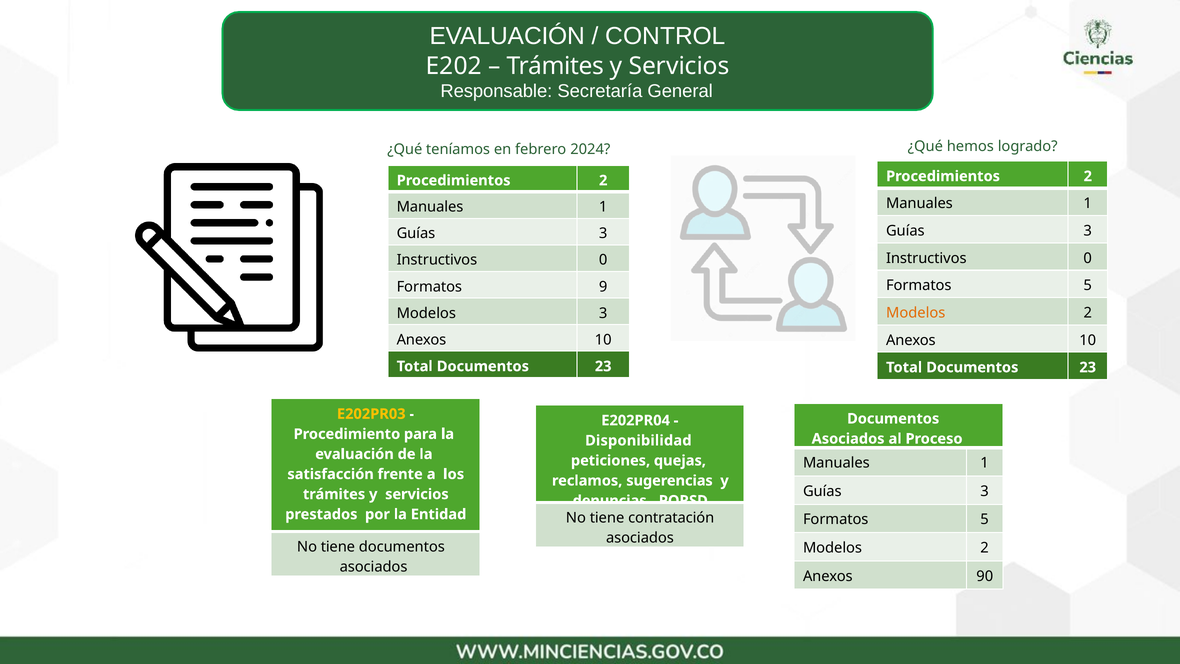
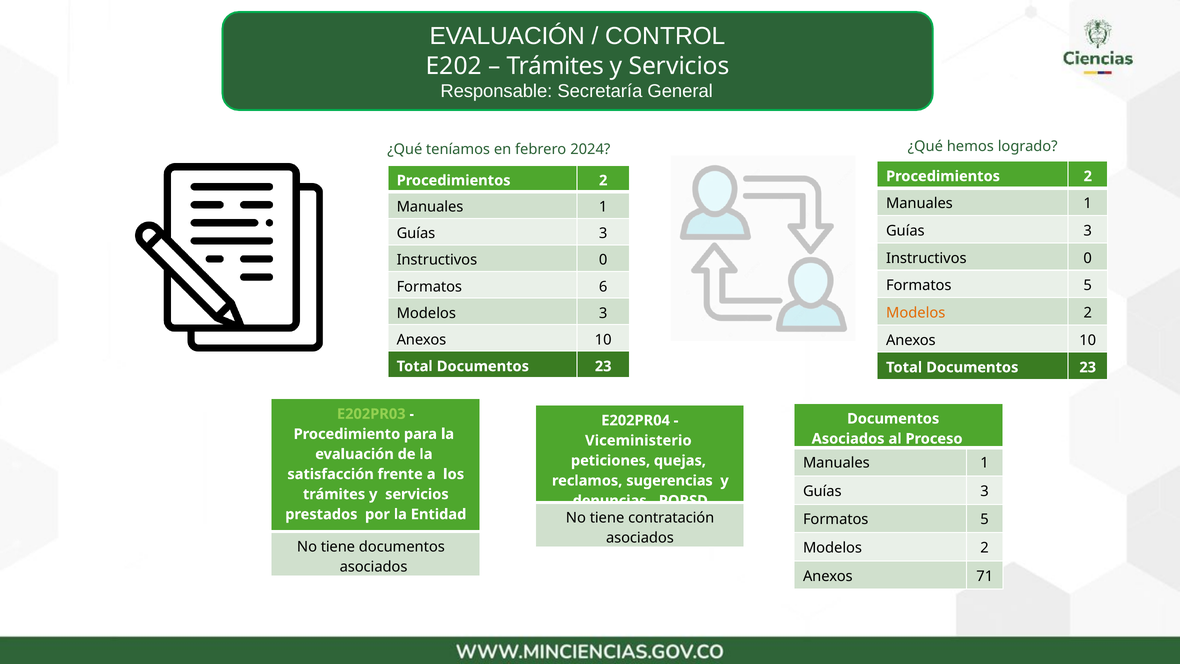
9: 9 -> 6 (603, 287)
E202PR03 colour: yellow -> light green (371, 414)
Disponibilidad: Disponibilidad -> Viceministerio (638, 440)
90: 90 -> 71 (985, 576)
